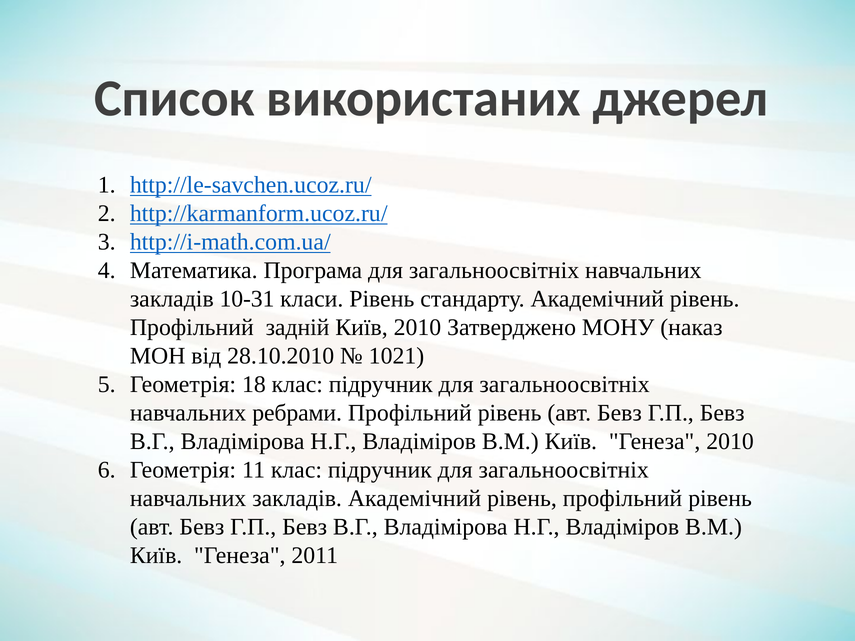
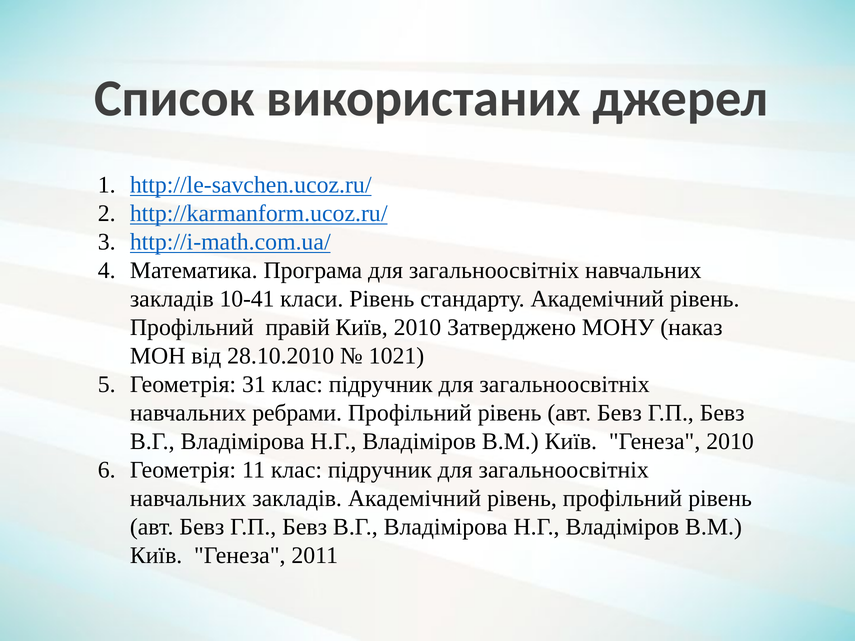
10-31: 10-31 -> 10-41 (247, 299)
задній: задній -> правій (298, 328)
18: 18 -> 31 (254, 385)
